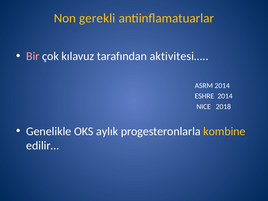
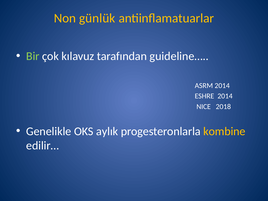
gerekli: gerekli -> günlük (97, 18)
Bir colour: pink -> light green (33, 56)
aktivitesi…: aktivitesi… -> guideline… (179, 56)
